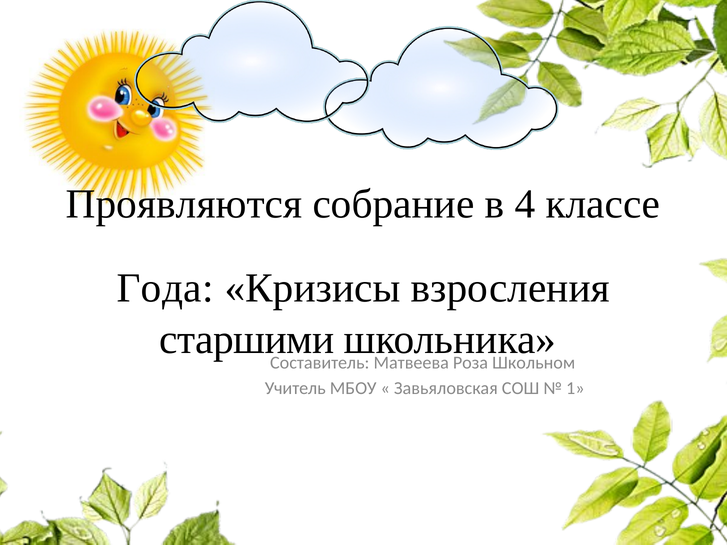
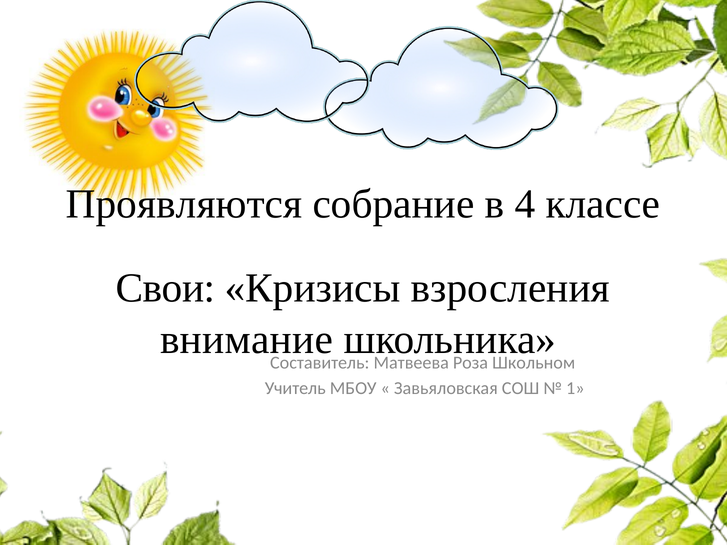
Года: Года -> Свои (166, 288)
старшими: старшими -> внимание (247, 340)
